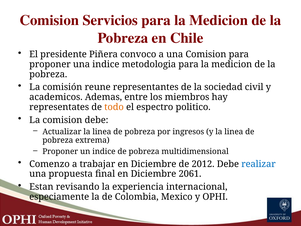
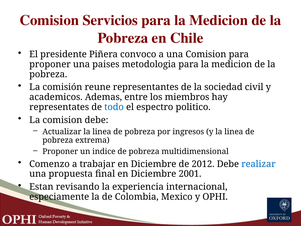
una indice: indice -> paises (106, 64)
todo colour: orange -> blue (114, 107)
2061: 2061 -> 2001 (190, 174)
